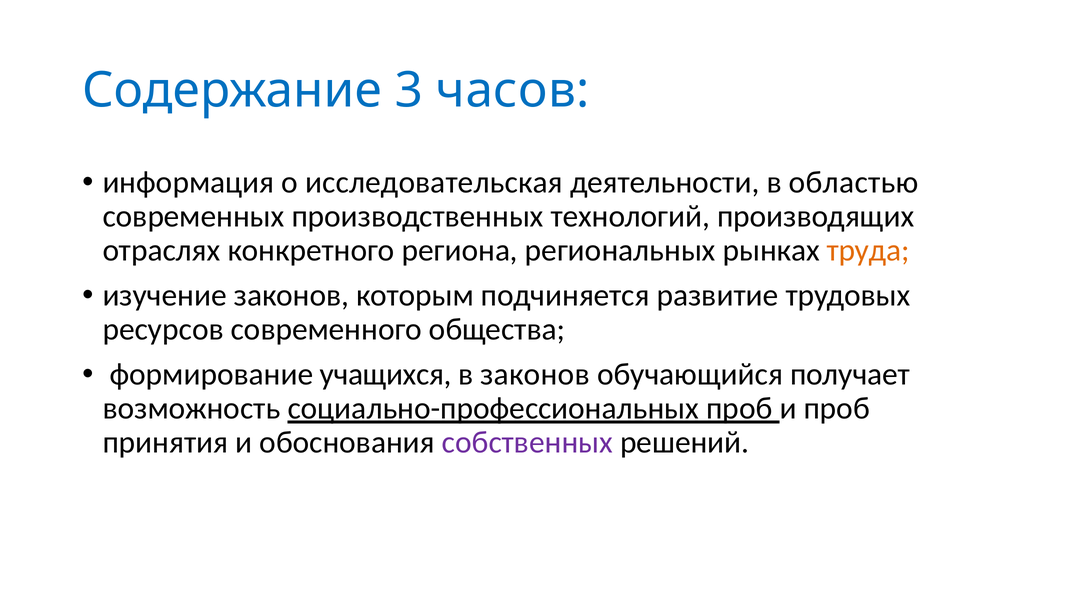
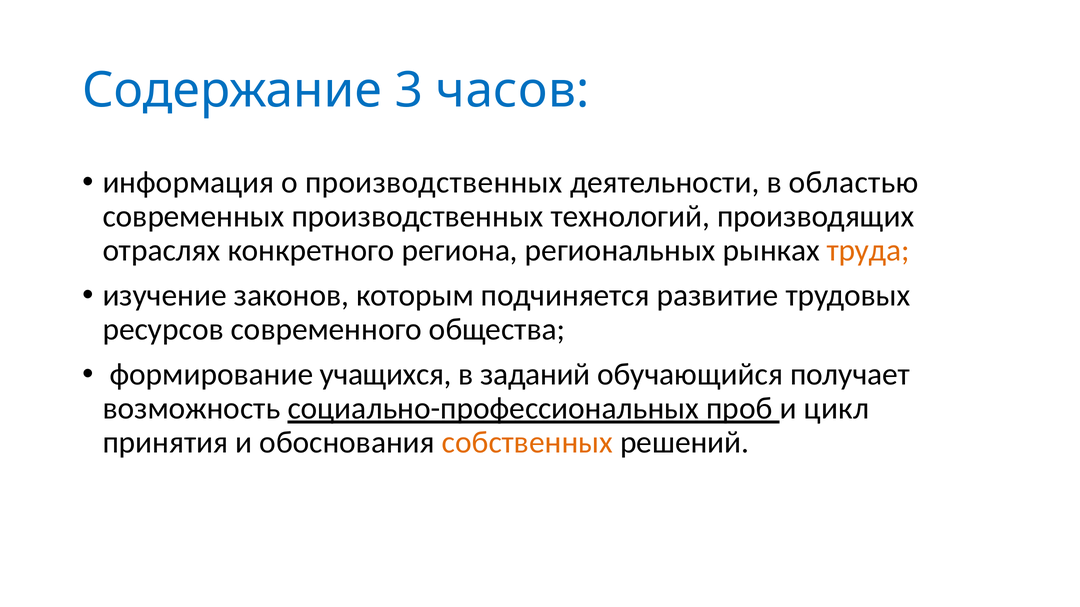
о исследовательская: исследовательская -> производственных (434, 183)
в законов: законов -> заданий (535, 375)
и проб: проб -> цикл (837, 409)
собственных colour: purple -> orange (527, 443)
